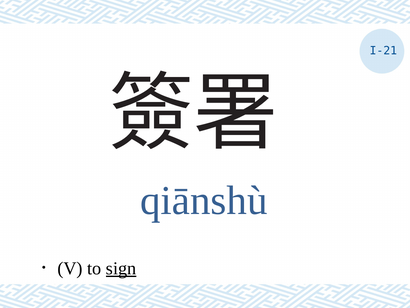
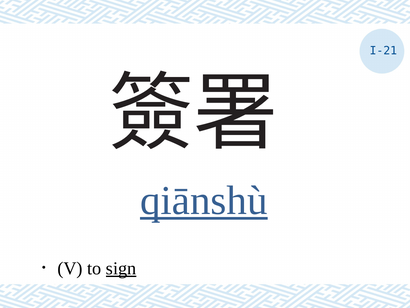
qiānshù underline: none -> present (204, 200)
